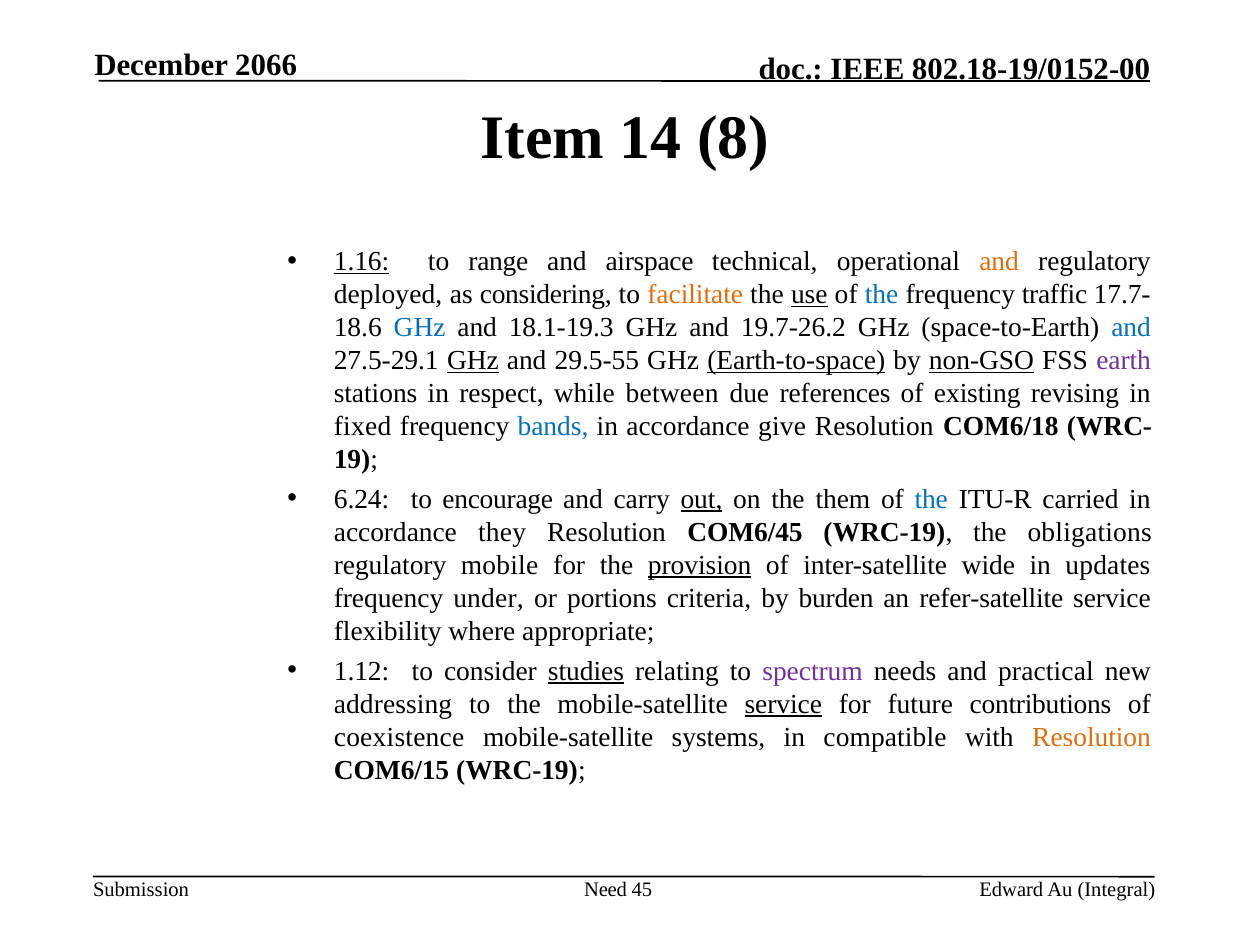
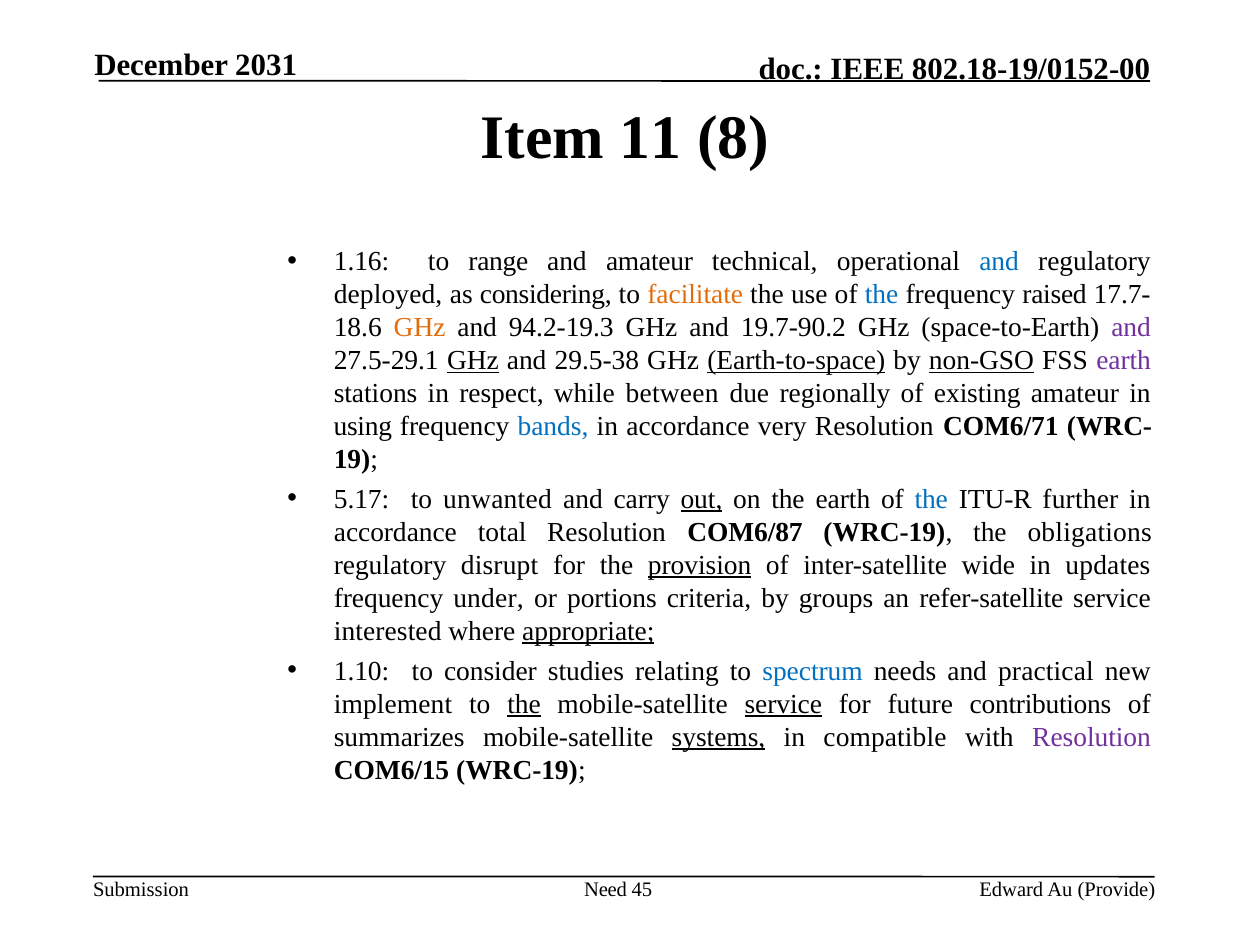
2066: 2066 -> 2031 (266, 66)
14: 14 -> 11 (651, 138)
1.16 underline: present -> none (362, 262)
and airspace: airspace -> amateur (650, 262)
and colour: orange -> blue (999, 262)
use underline: present -> none (809, 295)
traffic: traffic -> raised (1055, 295)
GHz colour: blue -> orange (420, 328)
18.1-19.3: 18.1-19.3 -> 94.2-19.3 (561, 328)
19.7-26.2: 19.7-26.2 -> 19.7-90.2 (793, 328)
and colour: blue -> purple (1131, 328)
29.5-55: 29.5-55 -> 29.5-38 (597, 361)
references: references -> regionally (835, 394)
existing revising: revising -> amateur (1075, 394)
fixed: fixed -> using (363, 427)
give: give -> very (782, 427)
COM6/18: COM6/18 -> COM6/71 (1001, 427)
6.24: 6.24 -> 5.17 (362, 499)
encourage: encourage -> unwanted (497, 499)
the them: them -> earth (843, 499)
carried: carried -> further (1080, 499)
they: they -> total (502, 532)
COM6/45: COM6/45 -> COM6/87 (745, 532)
mobile: mobile -> disrupt (500, 565)
burden: burden -> groups (836, 598)
flexibility: flexibility -> interested (388, 631)
appropriate underline: none -> present (588, 631)
1.12: 1.12 -> 1.10 (362, 671)
studies underline: present -> none (586, 671)
spectrum colour: purple -> blue (813, 671)
addressing: addressing -> implement (393, 704)
the underline: none -> present (524, 704)
coexistence: coexistence -> summarizes (399, 737)
systems underline: none -> present (718, 737)
Resolution colour: orange -> purple (1092, 737)
Integral: Integral -> Provide (1116, 890)
